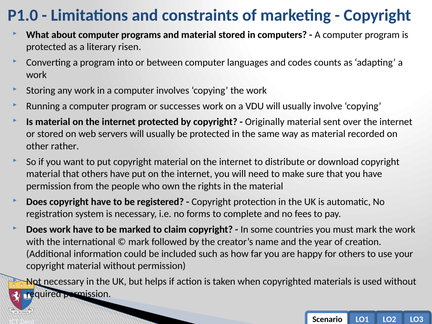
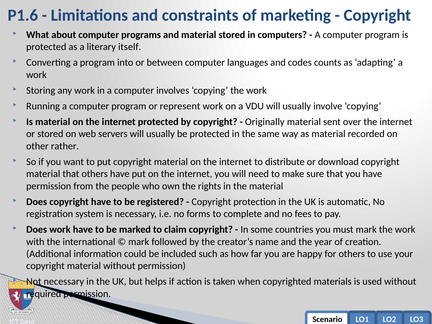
P1.0: P1.0 -> P1.6 (23, 15)
risen: risen -> itself (130, 47)
successes: successes -> represent (180, 106)
